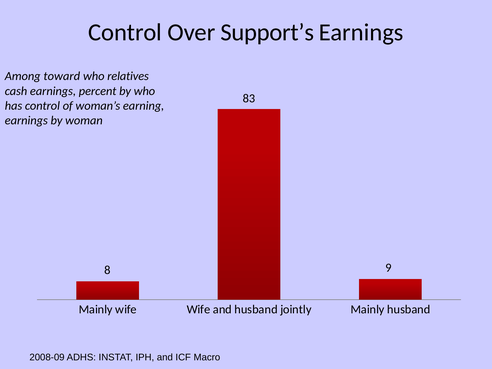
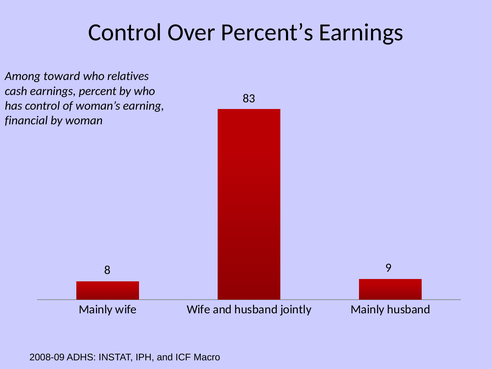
Support’s: Support’s -> Percent’s (267, 32)
earnings: earnings -> financial (26, 121)
